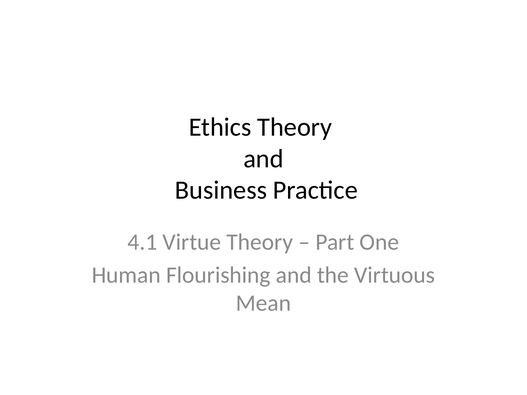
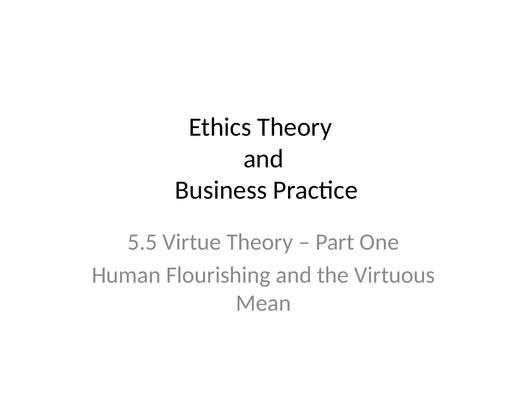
4.1: 4.1 -> 5.5 (142, 242)
